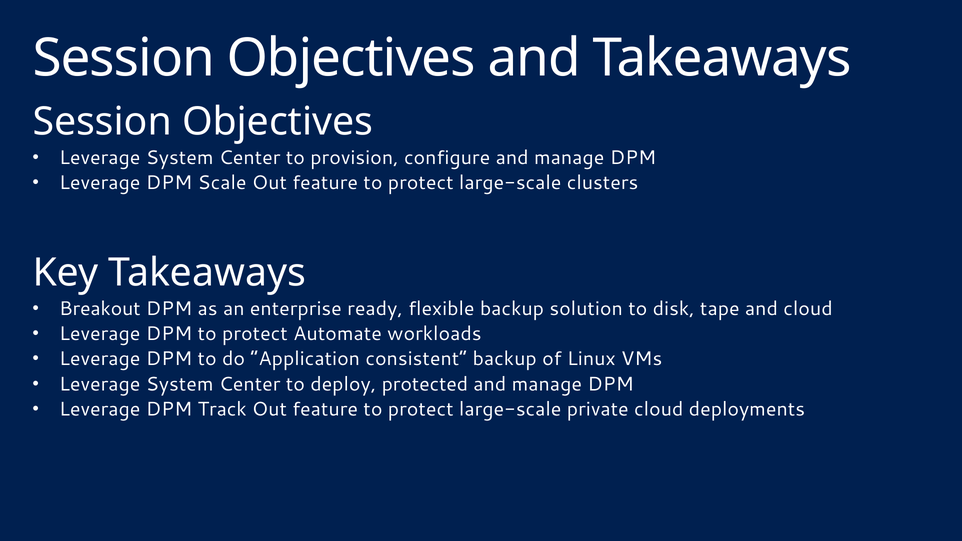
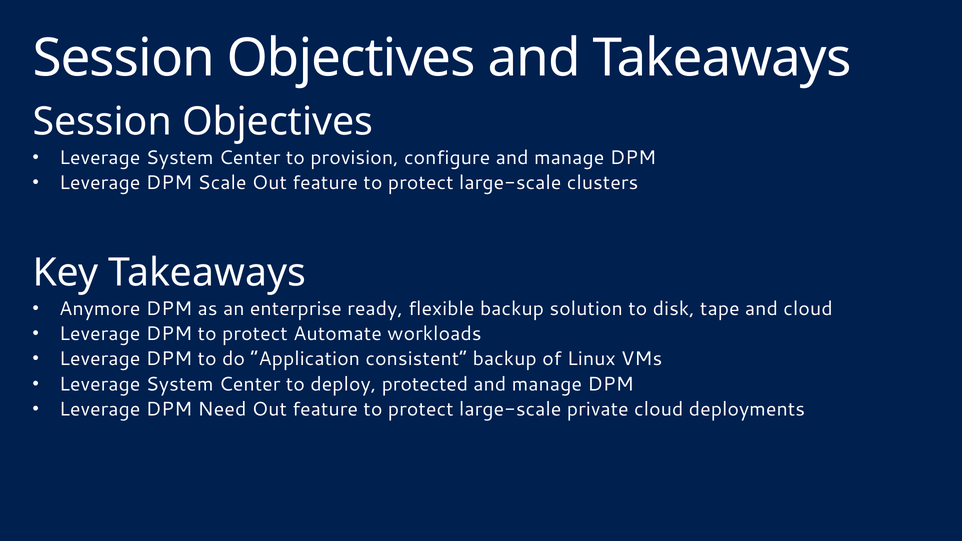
Breakout: Breakout -> Anymore (100, 309)
Track: Track -> Need (222, 409)
